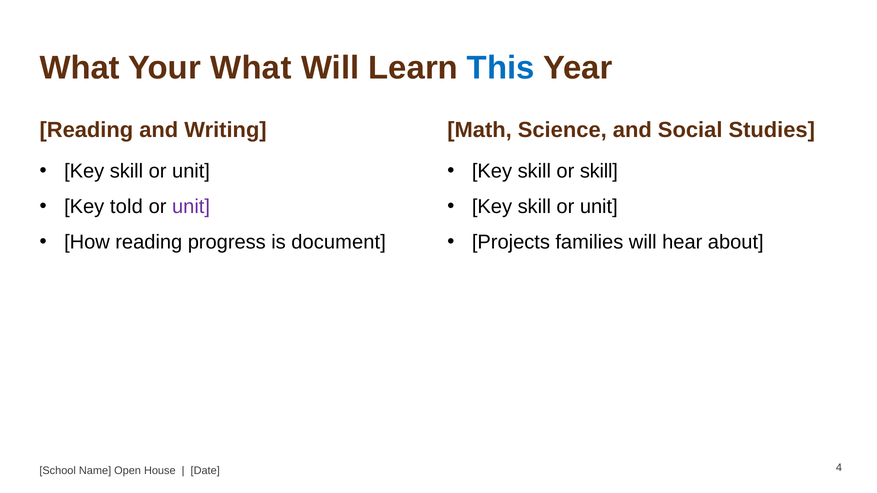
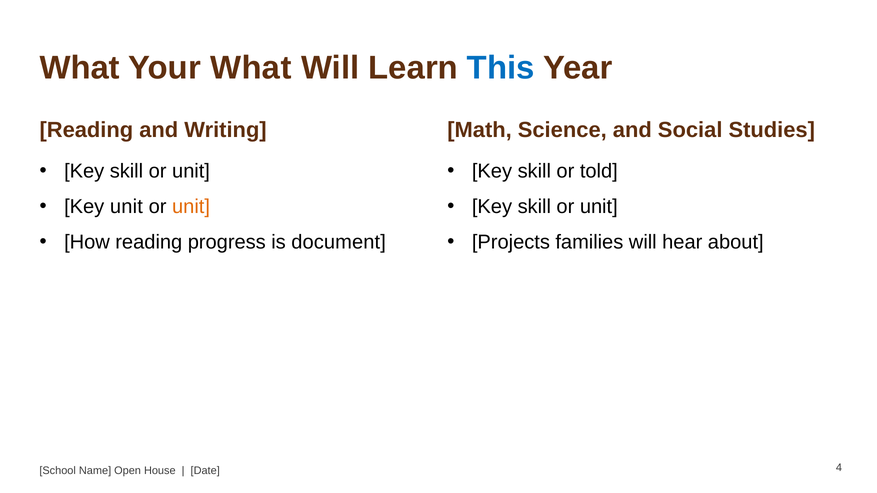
or skill: skill -> told (599, 171)
Key told: told -> unit (126, 207)
unit colour: purple -> orange (191, 207)
